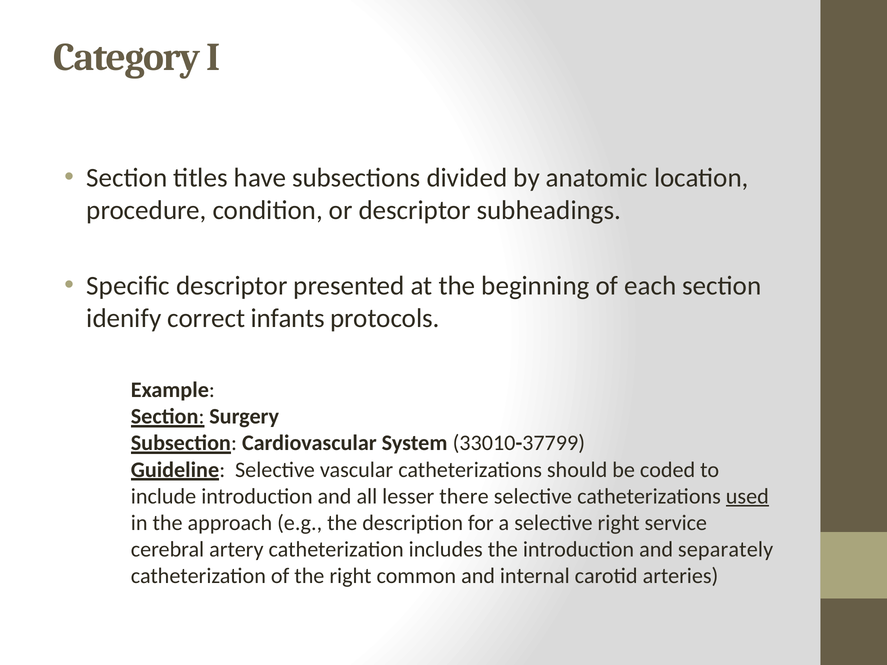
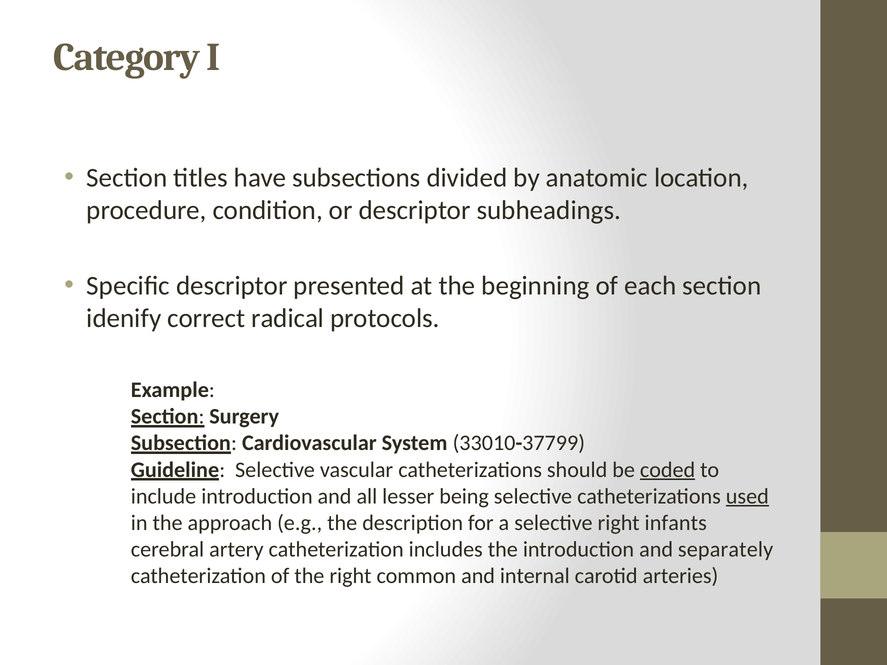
infants: infants -> radical (288, 319)
coded underline: none -> present (668, 470)
there: there -> being (464, 496)
service: service -> infants (676, 523)
